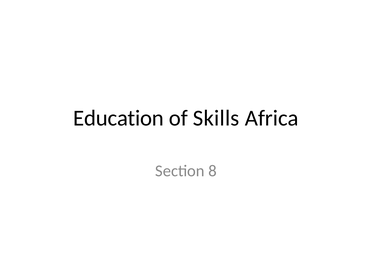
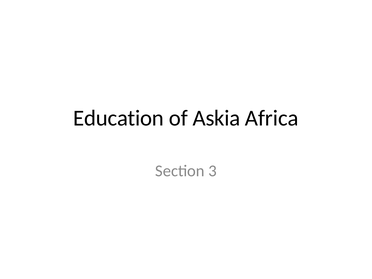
Skills: Skills -> Askia (216, 118)
8: 8 -> 3 (213, 171)
